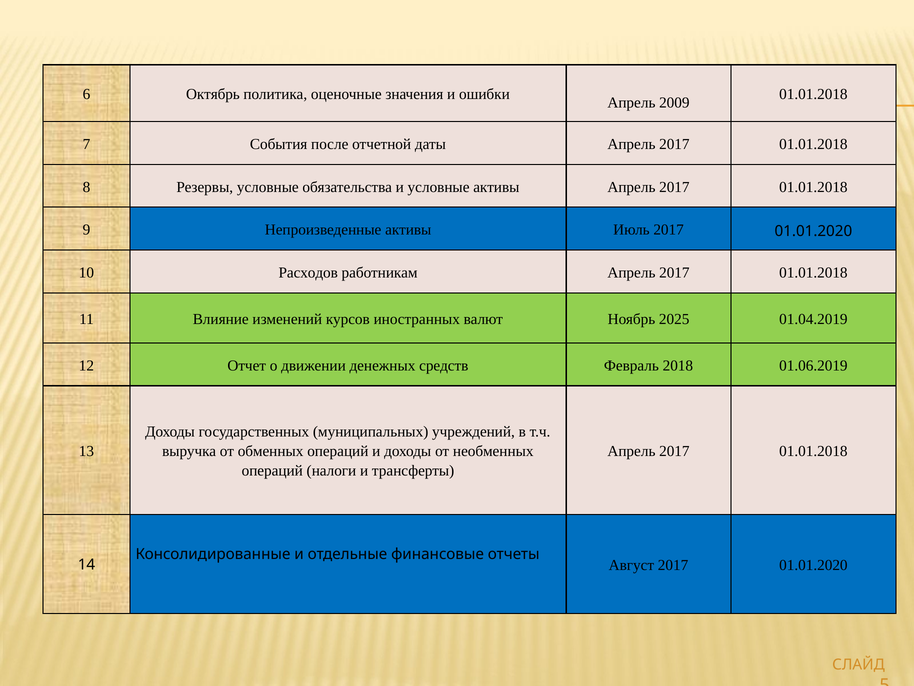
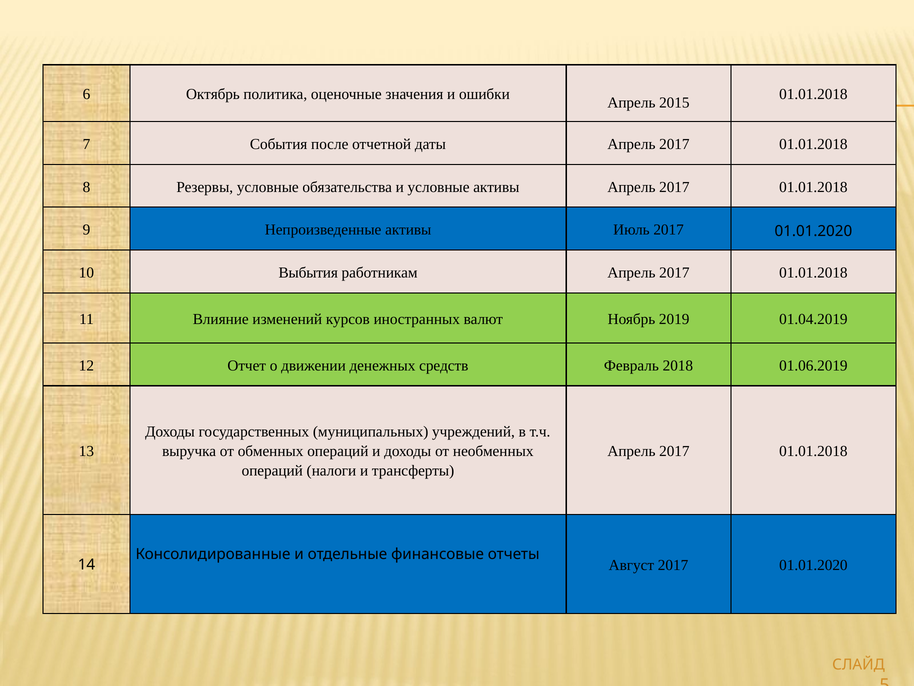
2009: 2009 -> 2015 (674, 103)
Расходов: Расходов -> Выбытия (308, 273)
2025: 2025 -> 2019 (674, 319)
